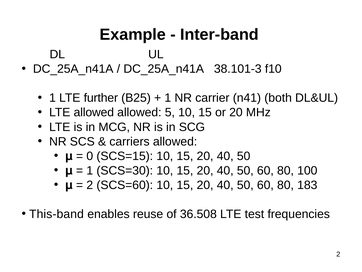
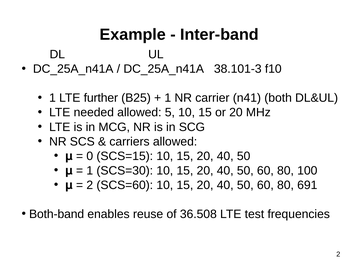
LTE allowed: allowed -> needed (94, 112)
183: 183 -> 691 (307, 185)
This-band: This-band -> Both-band (57, 214)
